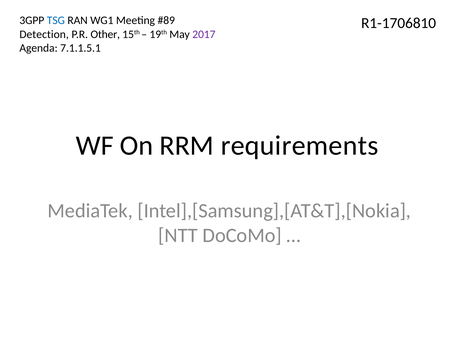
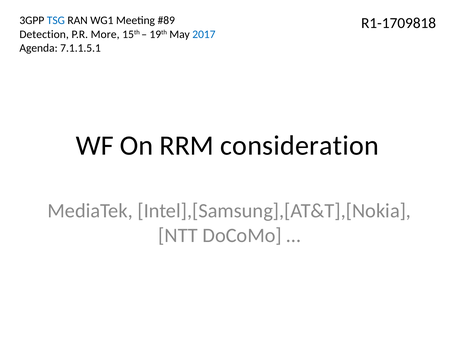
R1-1706810: R1-1706810 -> R1-1709818 (399, 23)
Other: Other -> More (105, 34)
2017 colour: purple -> blue (204, 34)
requirements: requirements -> consideration (300, 146)
